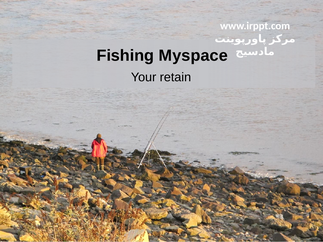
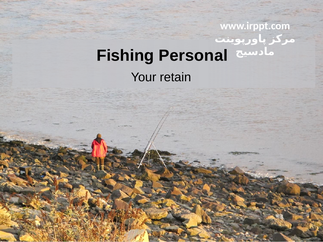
Myspace: Myspace -> Personal (193, 56)
